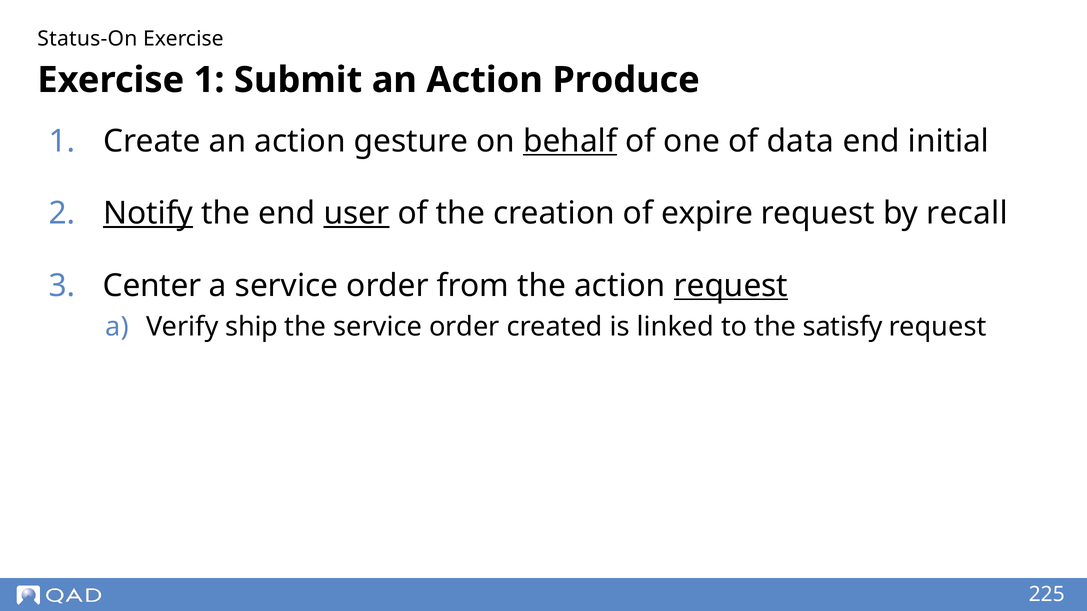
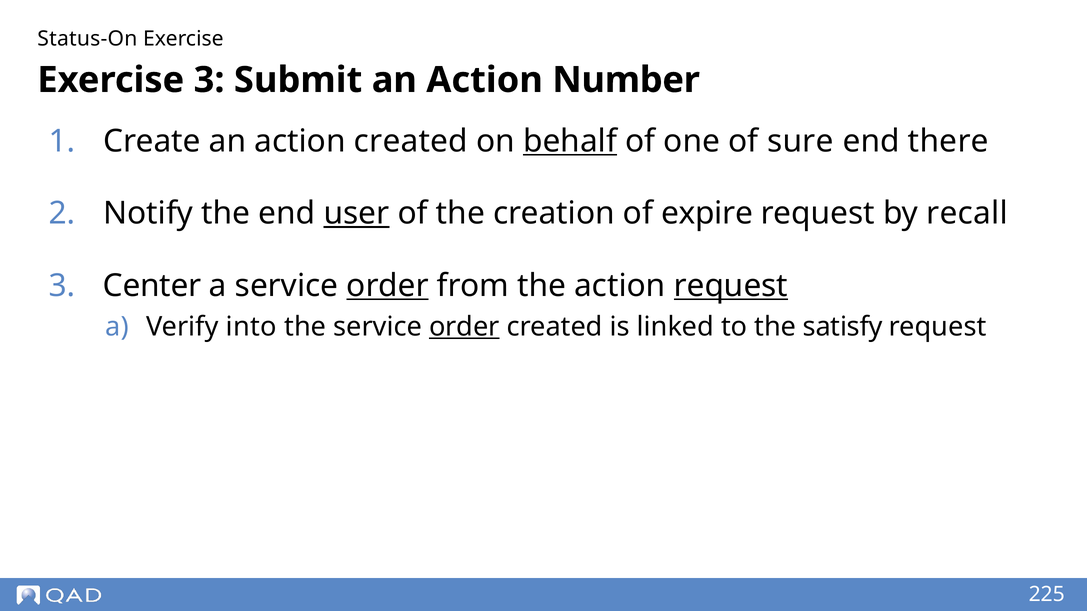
Exercise 1: 1 -> 3 (209, 80)
Produce: Produce -> Number (626, 80)
action gesture: gesture -> created (411, 141)
data: data -> sure (800, 141)
initial: initial -> there (948, 141)
Notify underline: present -> none (148, 214)
order underline: none -> present (388, 286)
ship: ship -> into (251, 327)
order underline: none -> present (464, 327)
